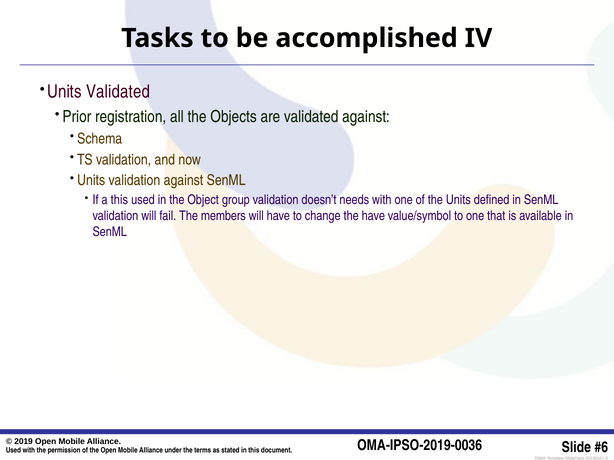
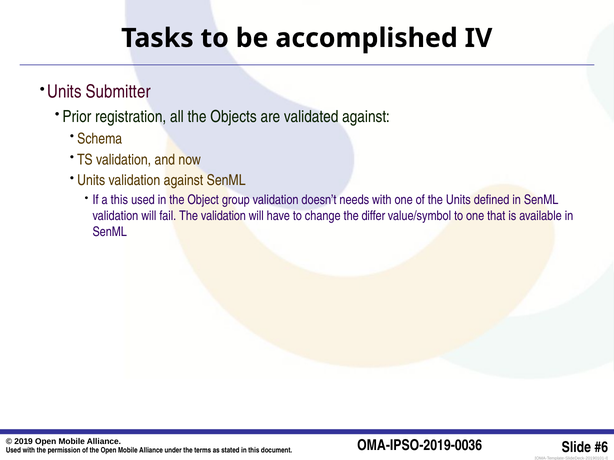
Units Validated: Validated -> Submitter (118, 92)
The members: members -> validation (223, 216)
the have: have -> differ (373, 216)
